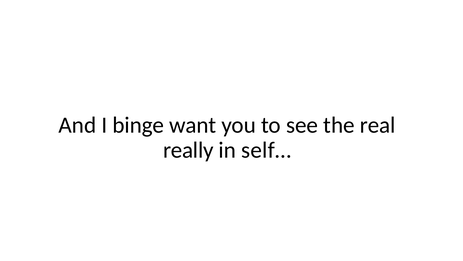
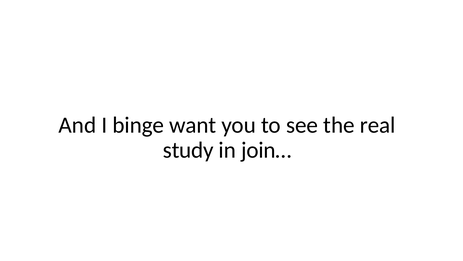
really: really -> study (188, 150)
self…: self… -> join… (266, 150)
